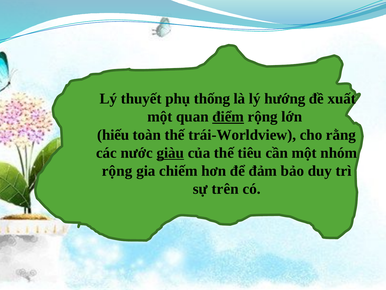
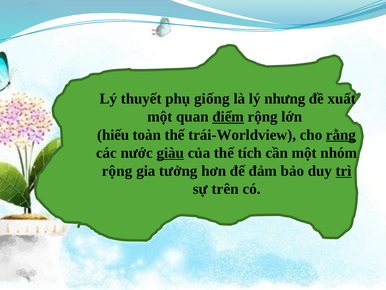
thống: thống -> giống (212, 99)
hướng: hướng -> nhưng (285, 99)
rằng underline: none -> present (341, 135)
tiêu: tiêu -> tích (250, 153)
chiếm: chiếm -> tưởng (178, 171)
trì underline: none -> present (344, 171)
